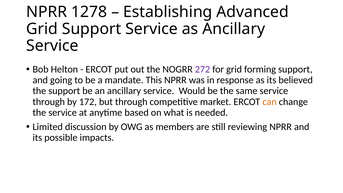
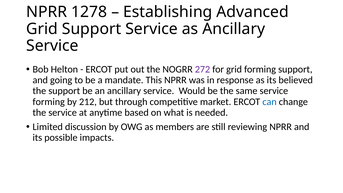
through: through -> forming (49, 102)
172: 172 -> 212 (88, 102)
can colour: orange -> blue (270, 102)
